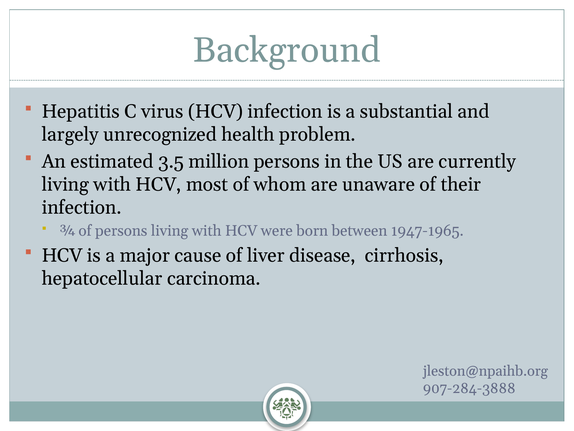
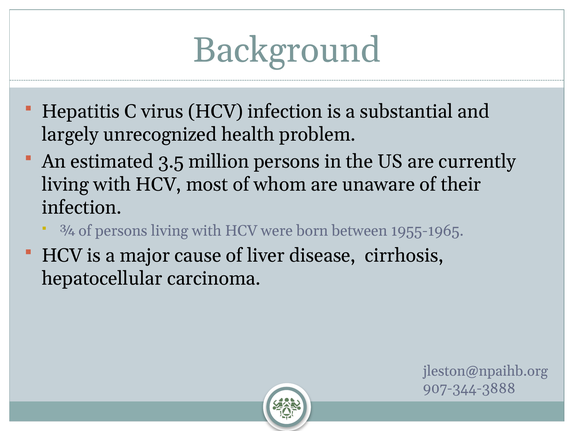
1947-1965: 1947-1965 -> 1955-1965 (427, 230)
907-284-3888: 907-284-3888 -> 907-344-3888 (469, 388)
